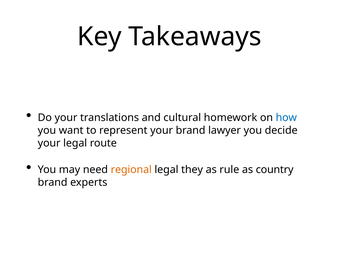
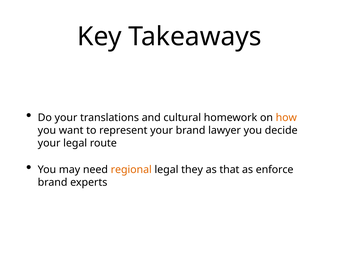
how colour: blue -> orange (286, 118)
rule: rule -> that (229, 170)
country: country -> enforce (275, 170)
